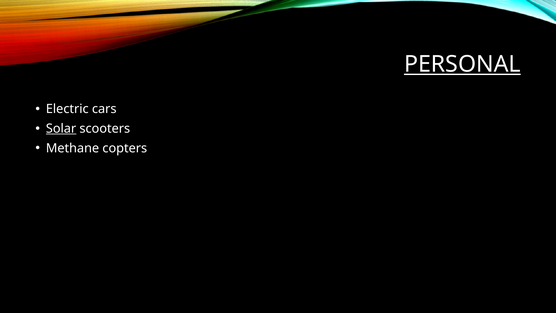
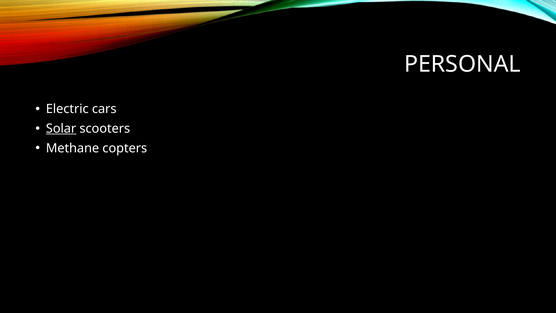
PERSONAL underline: present -> none (462, 64)
